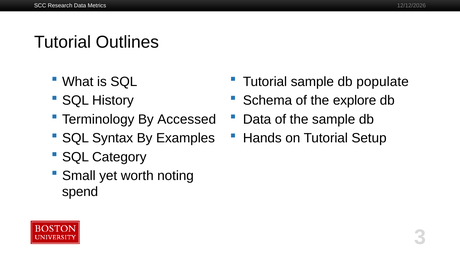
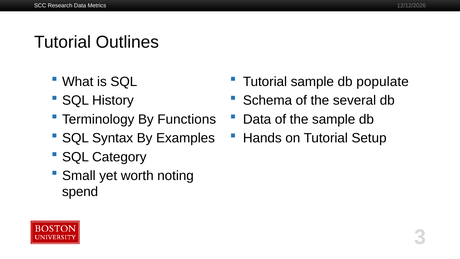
explore: explore -> several (355, 100)
Accessed: Accessed -> Functions (187, 119)
